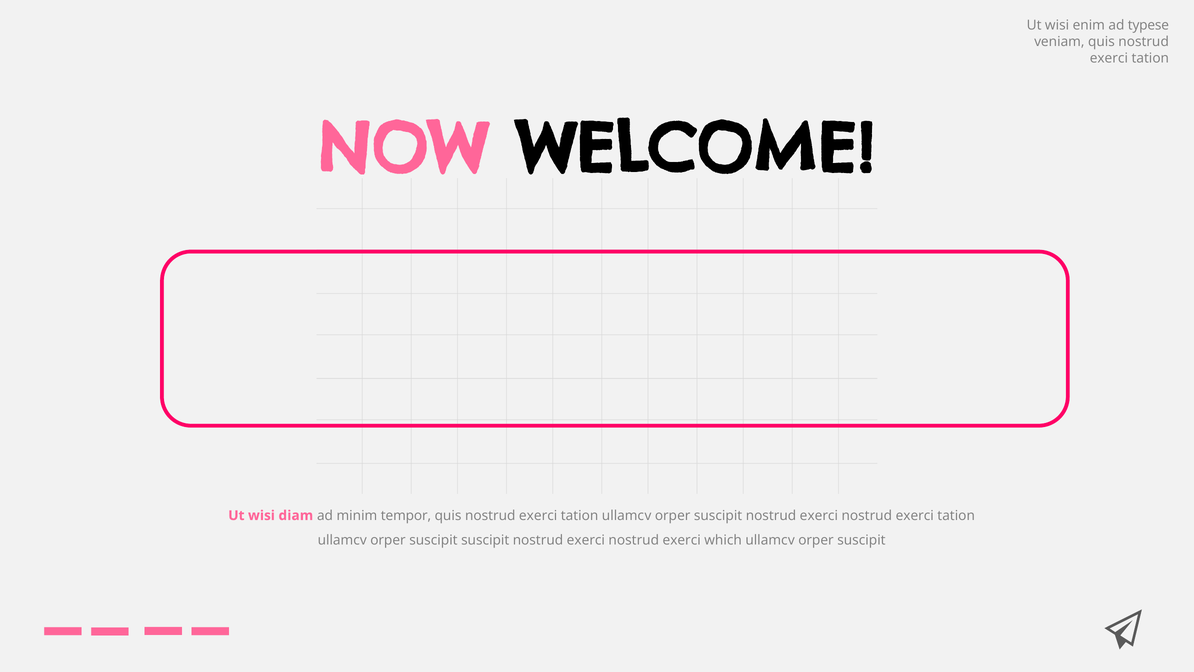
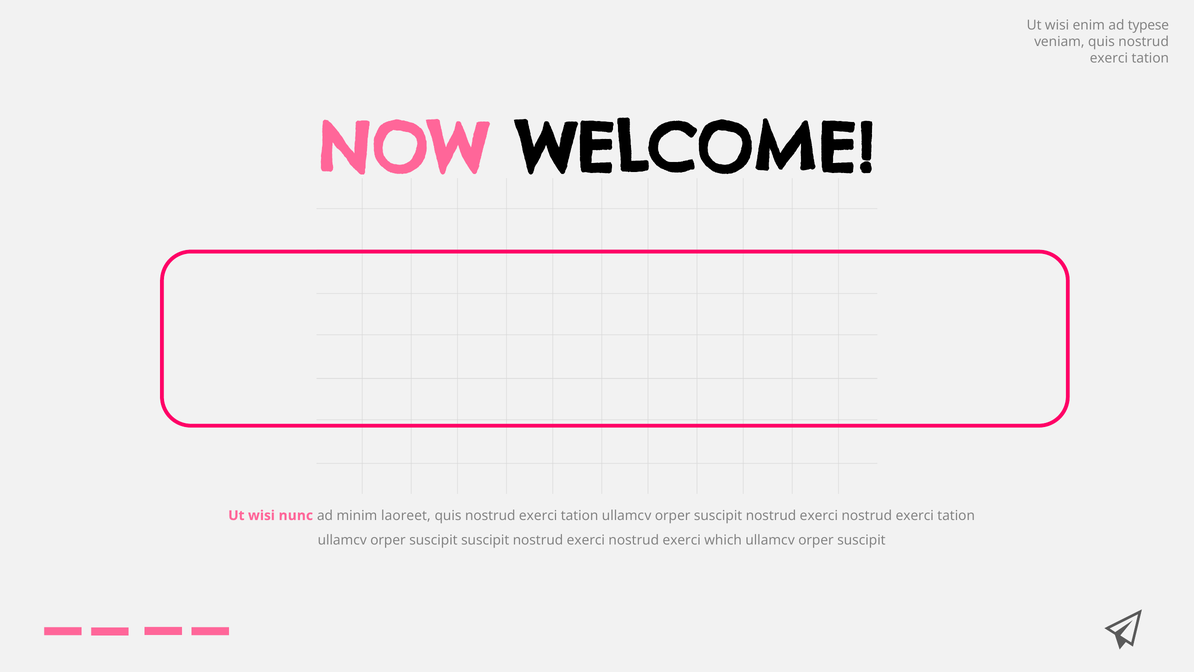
diam: diam -> nunc (296, 515)
tempor: tempor -> laoreet (406, 515)
